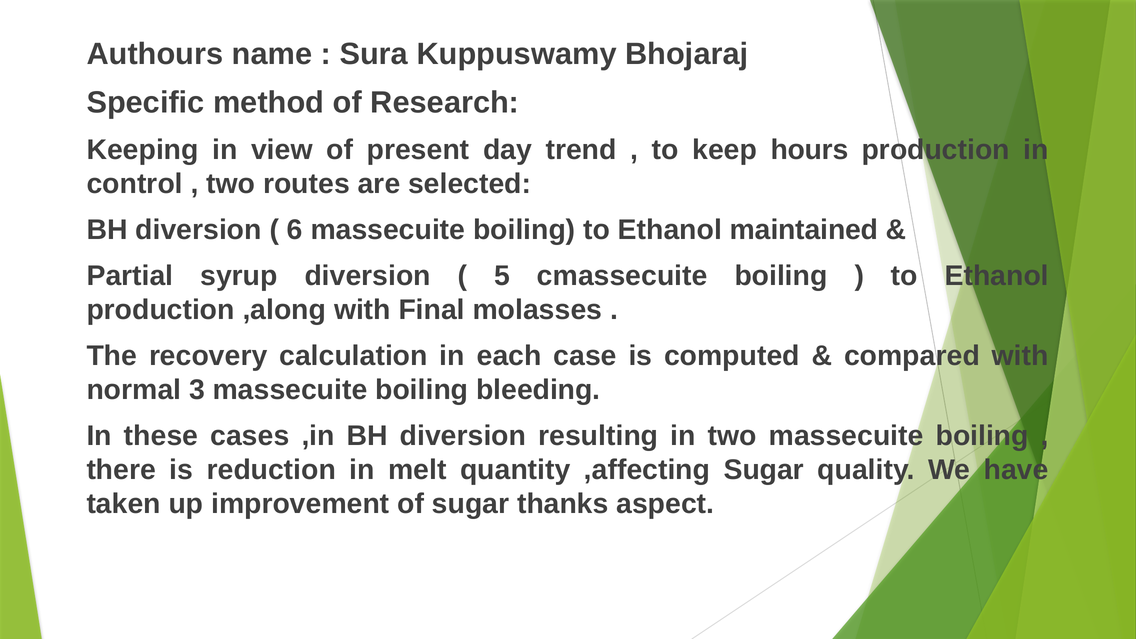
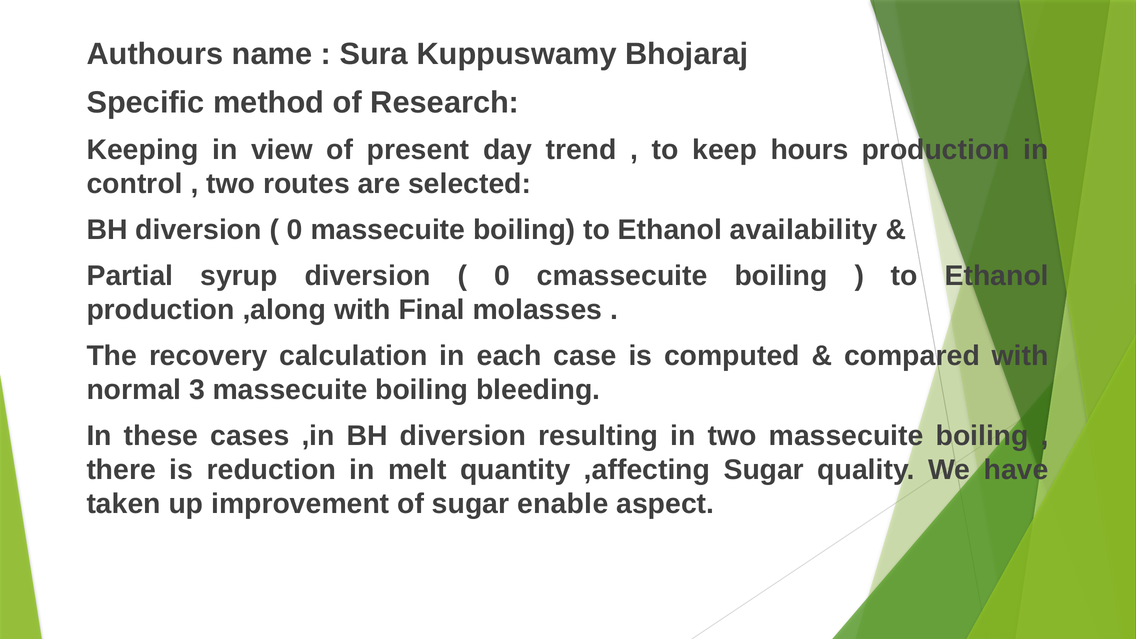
6: 6 -> 0 (295, 230)
maintained: maintained -> availability (804, 230)
5: 5 -> 0 (502, 276)
thanks: thanks -> enable (563, 504)
